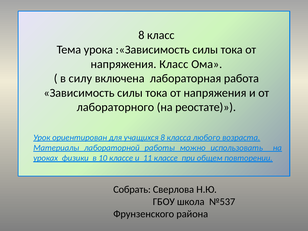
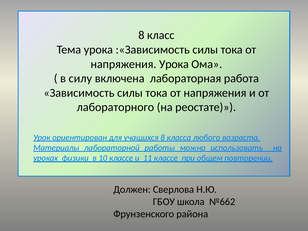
напряжения Класс: Класс -> Урока (174, 64)
Собрать: Собрать -> Должен (132, 189)
№537: №537 -> №662 (222, 202)
